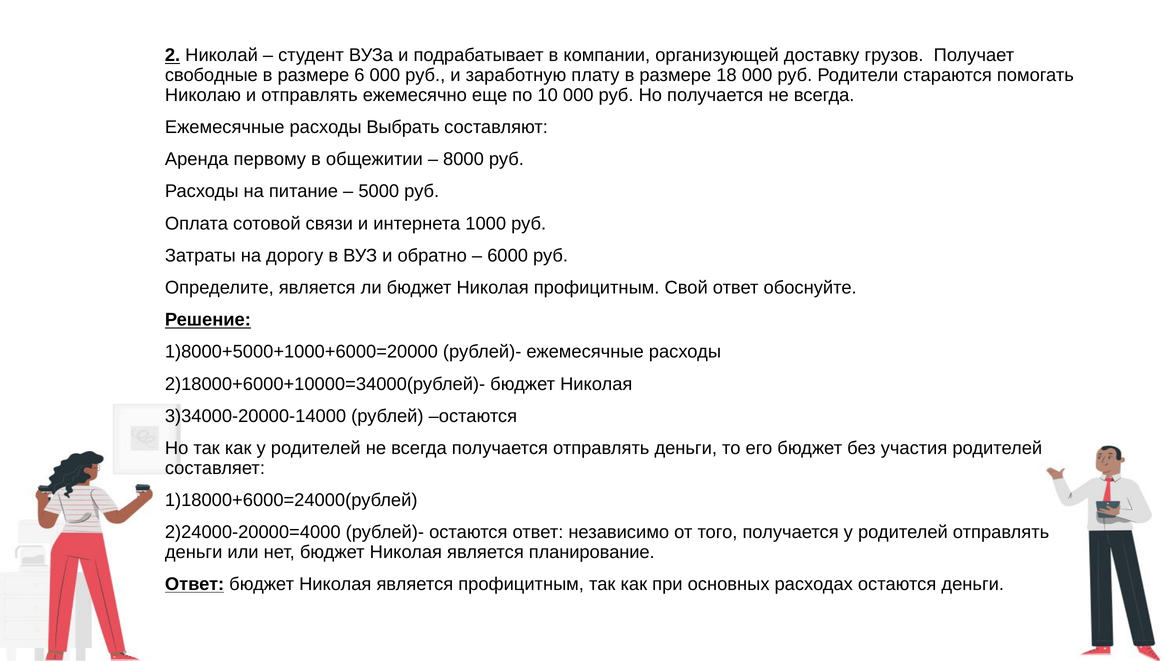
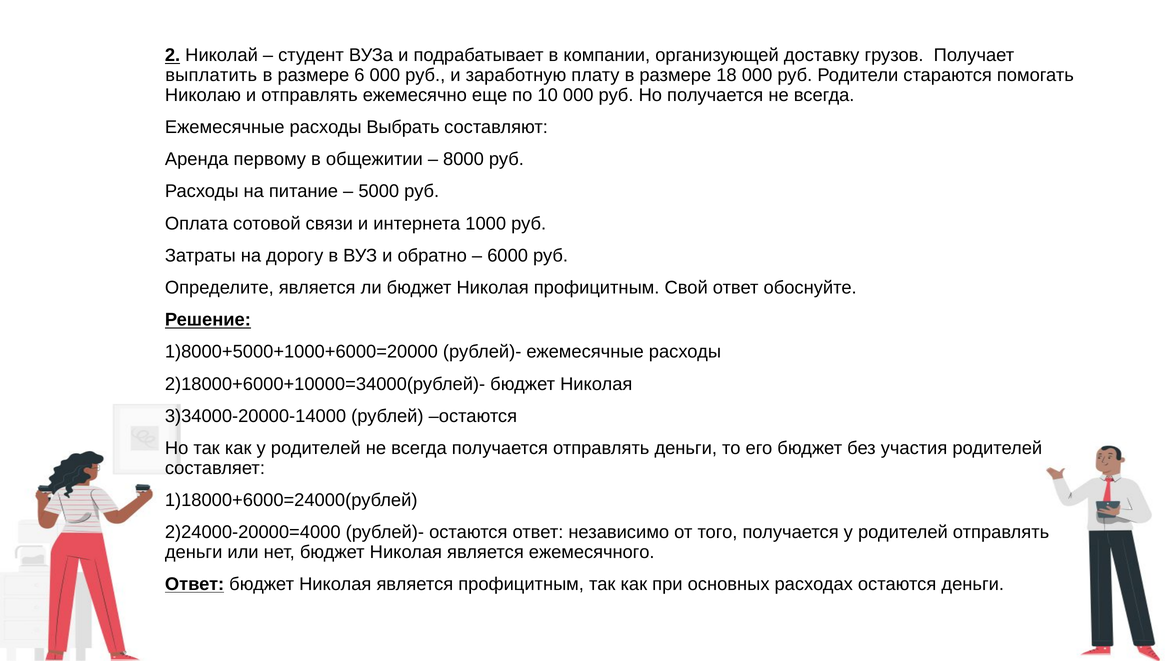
свободные: свободные -> выплатить (211, 75)
планирование: планирование -> ежемесячного (592, 552)
